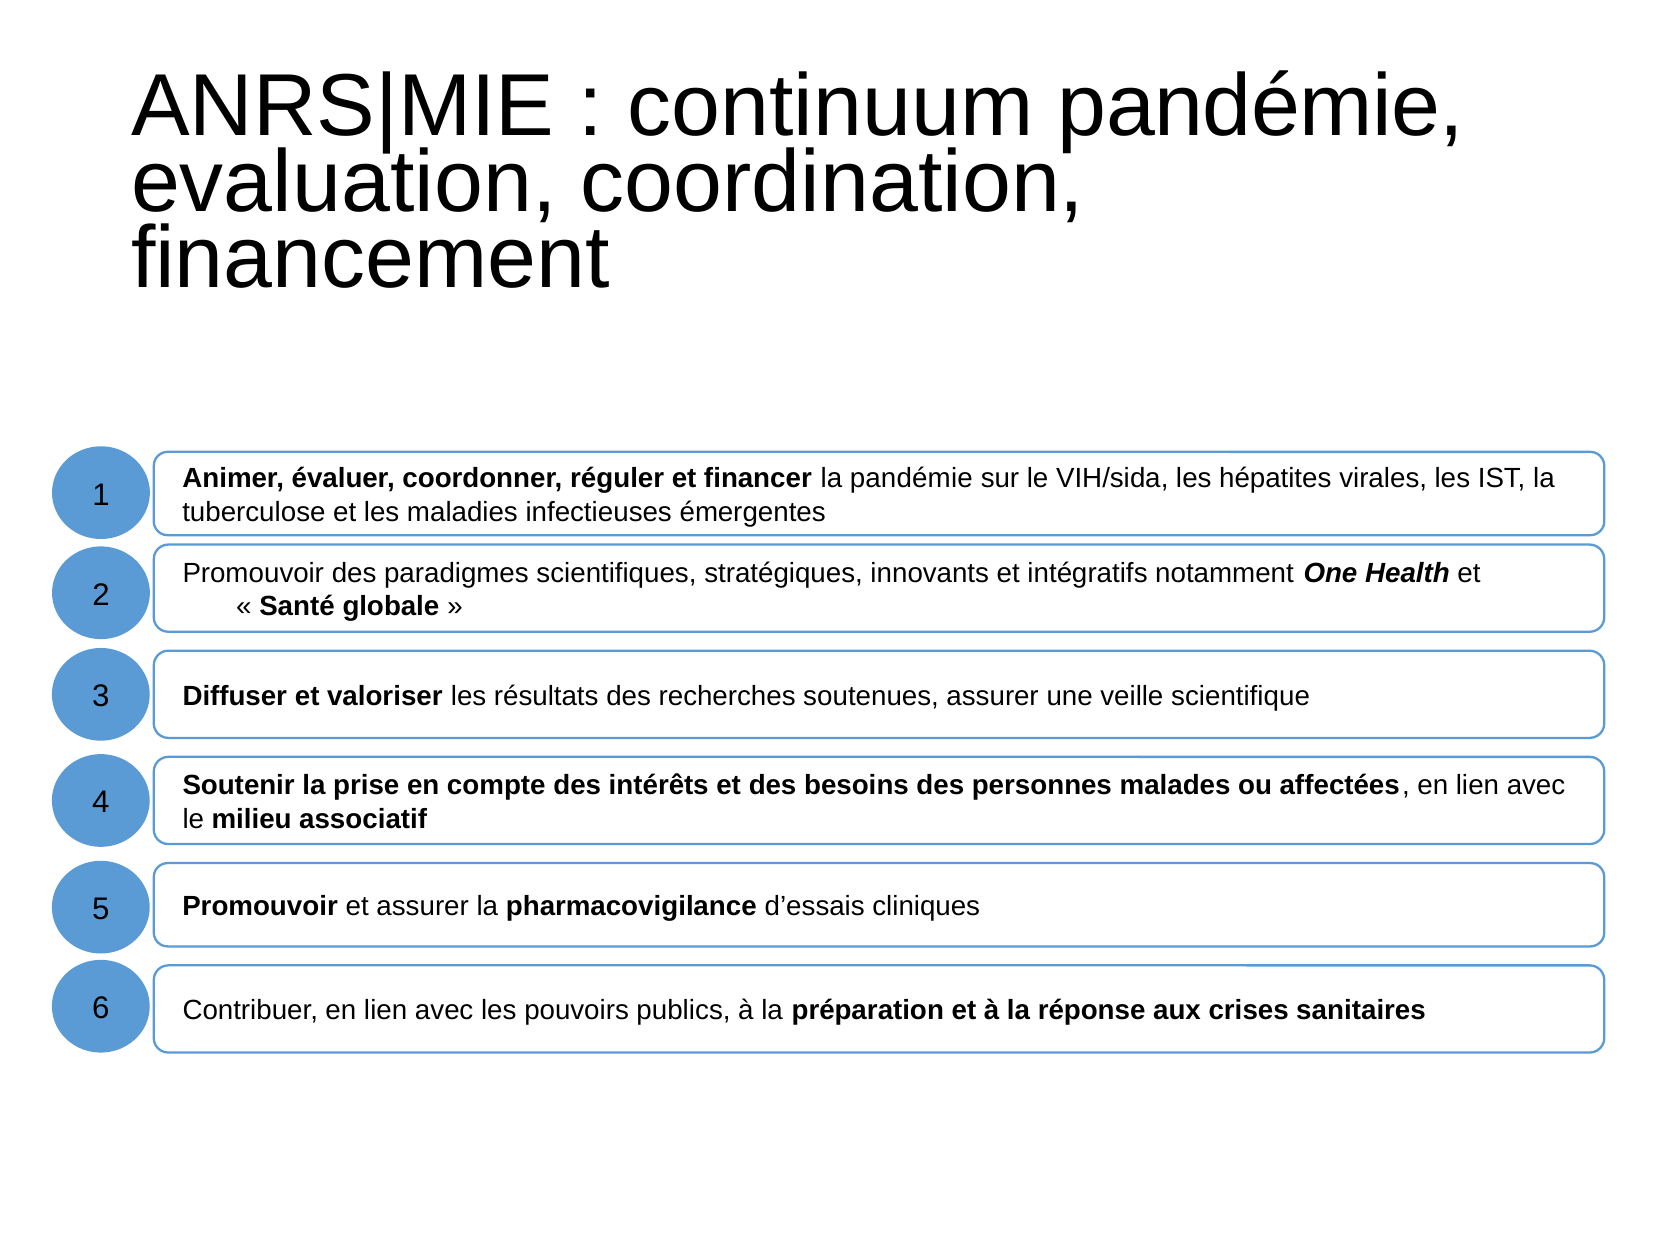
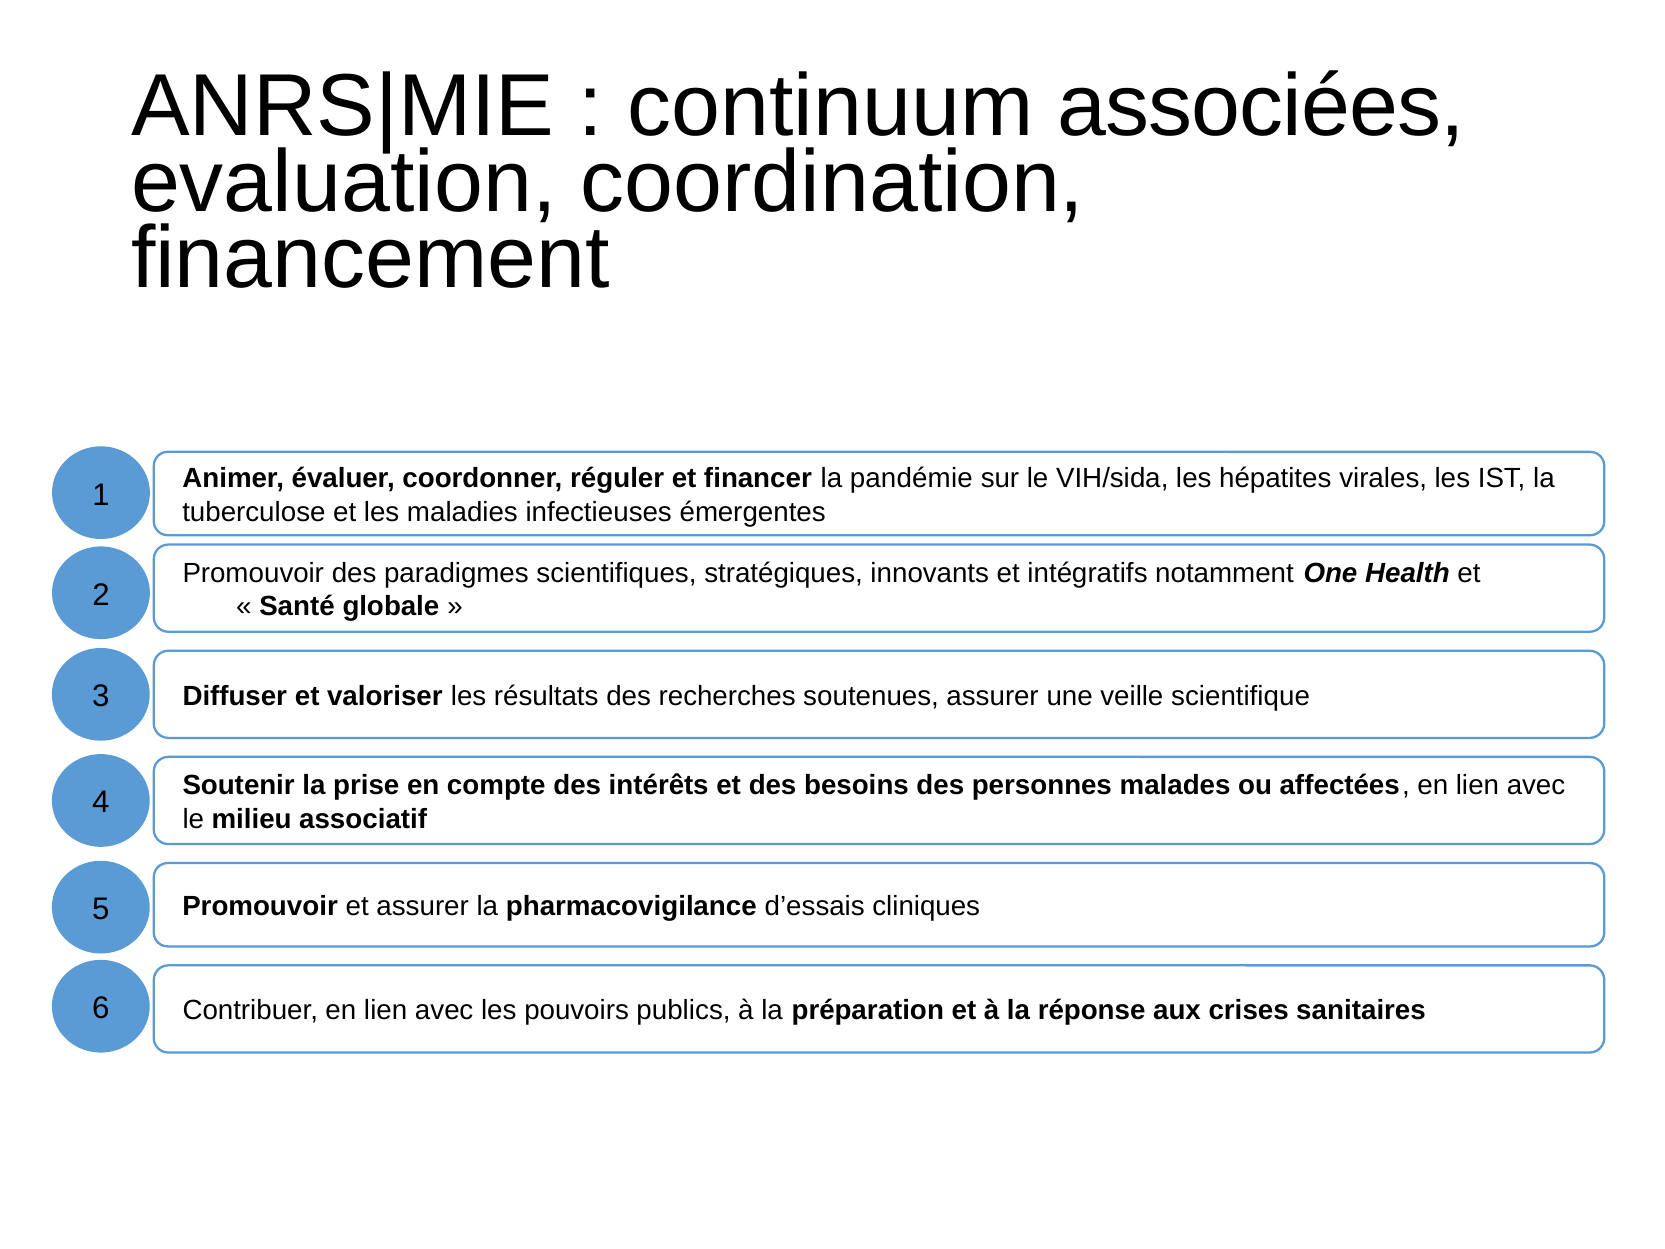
continuum pandémie: pandémie -> associées (1261, 106)
